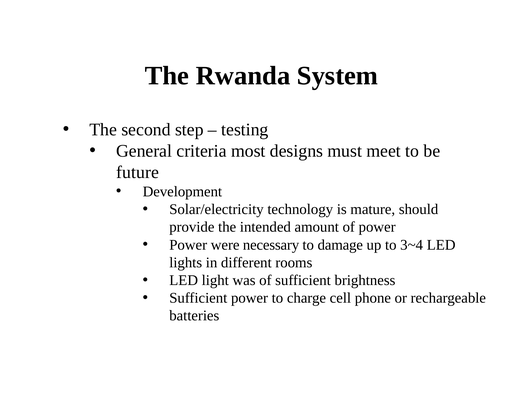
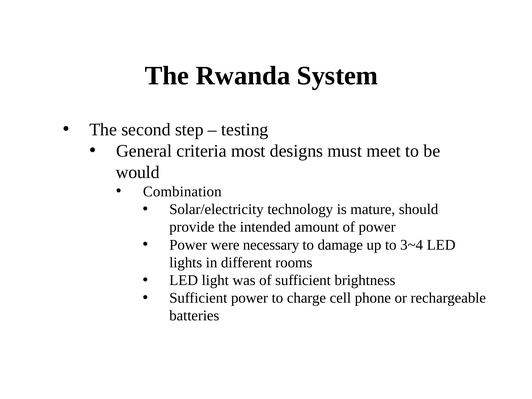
future: future -> would (138, 172)
Development: Development -> Combination (182, 192)
